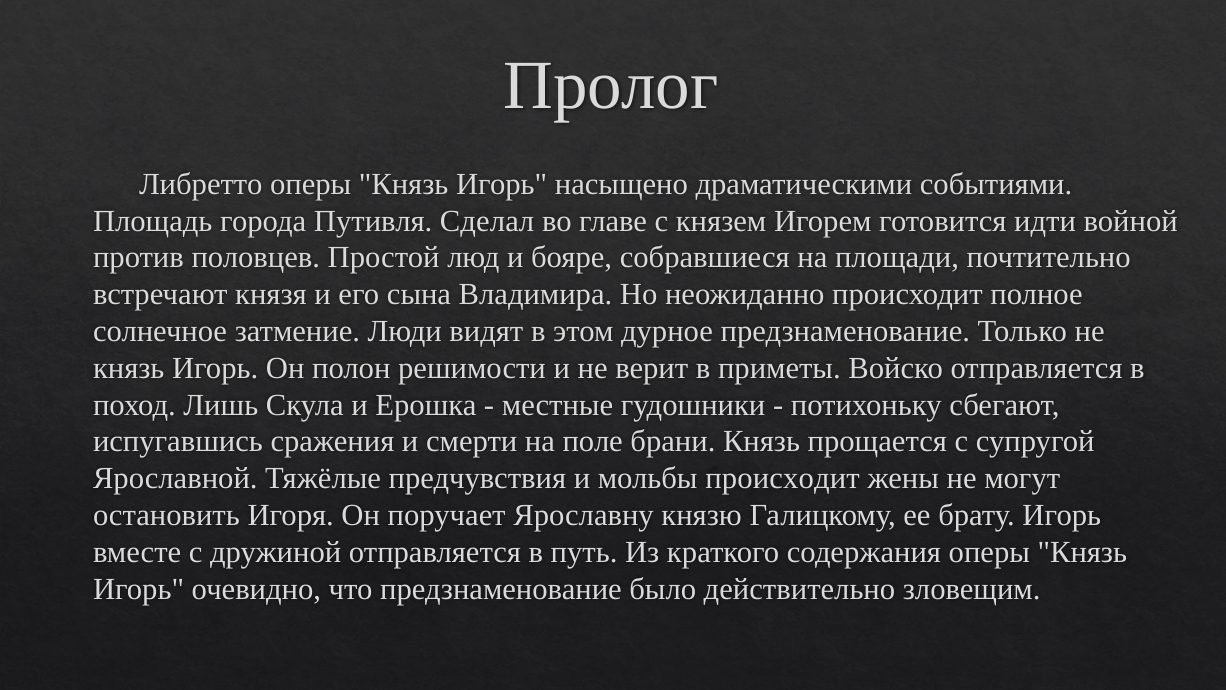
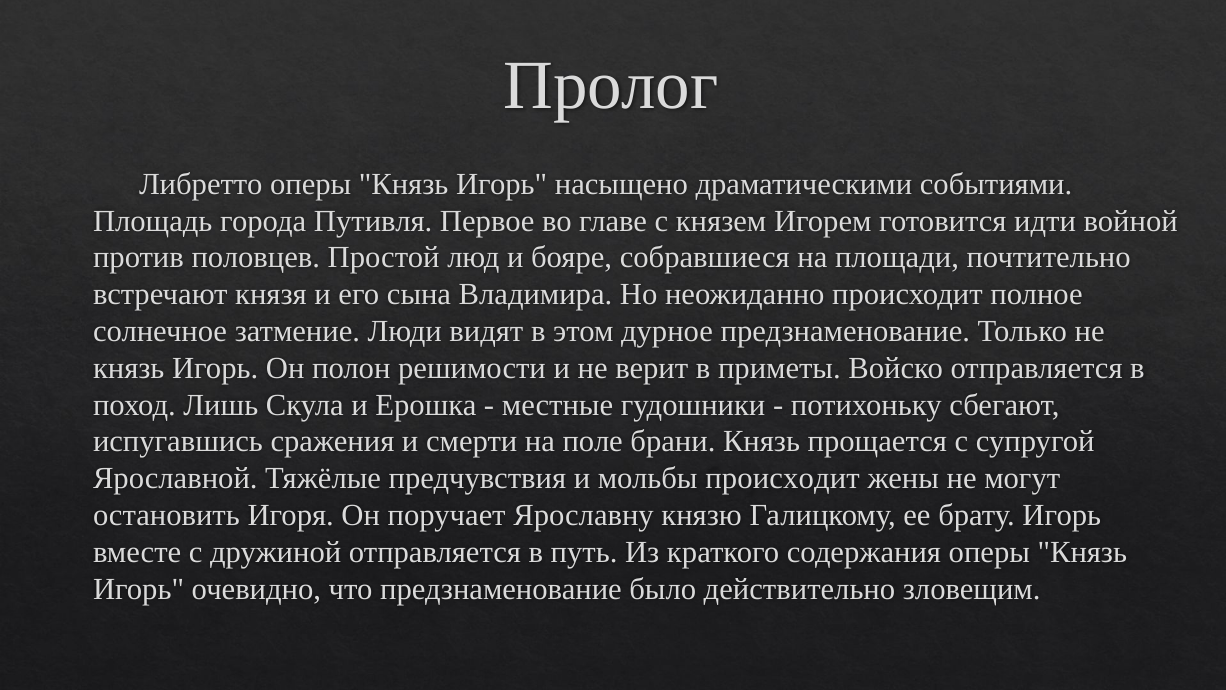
Сделал: Сделал -> Первое (487, 221)
